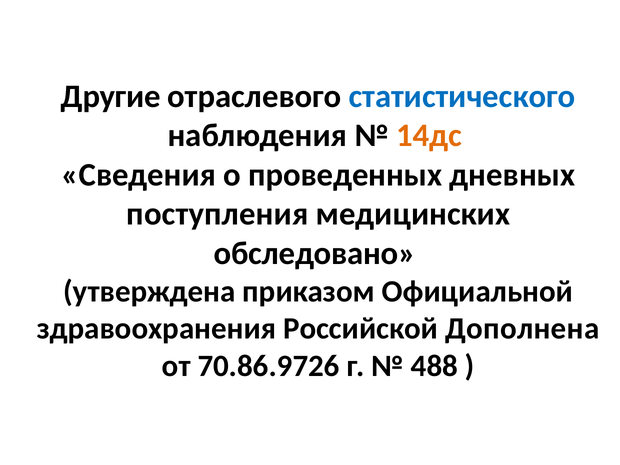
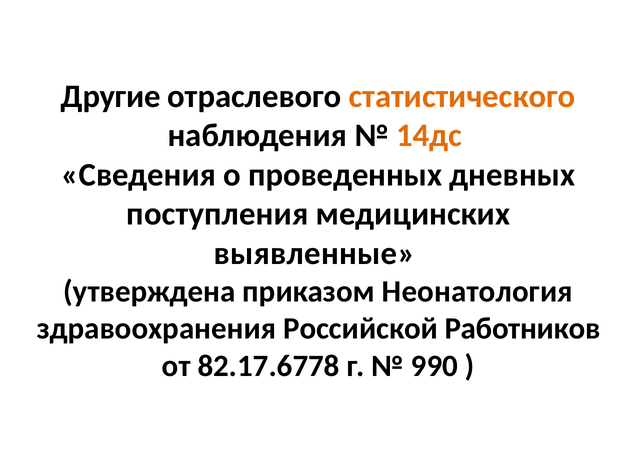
статистического colour: blue -> orange (462, 96)
обследовано: обследовано -> выявленные (315, 253)
Официальной: Официальной -> Неонатология (477, 292)
Дополнена: Дополнена -> Работников (523, 329)
70.86.9726: 70.86.9726 -> 82.17.6778 (269, 366)
488: 488 -> 990 (434, 366)
